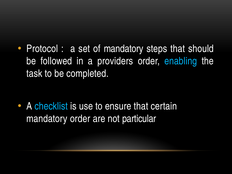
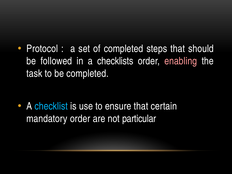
of mandatory: mandatory -> completed (124, 49)
providers: providers -> checklists (115, 61)
enabling colour: light blue -> pink (181, 61)
